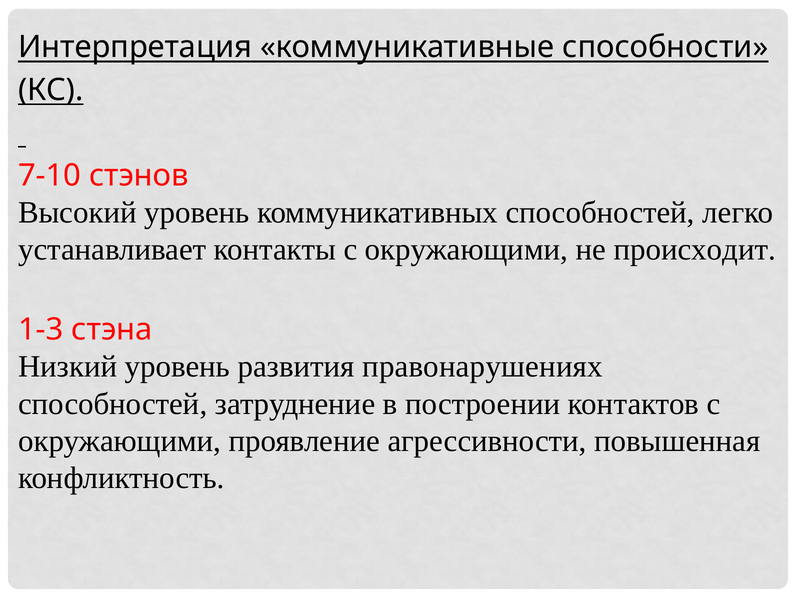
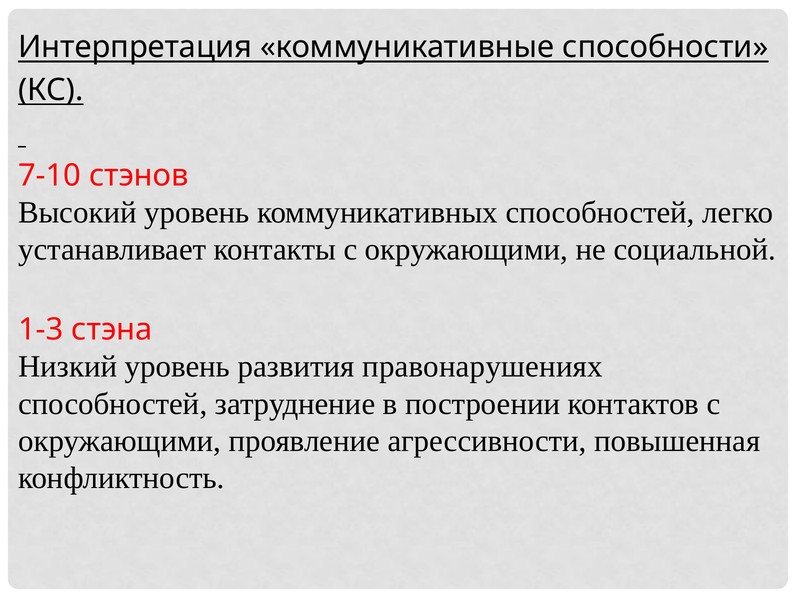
происходит: происходит -> социальной (695, 250)
